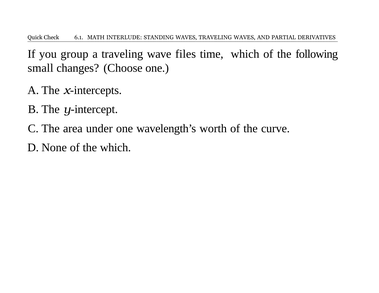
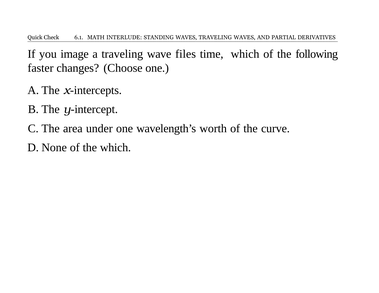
group: group -> image (75, 54)
small: small -> faster (41, 68)
